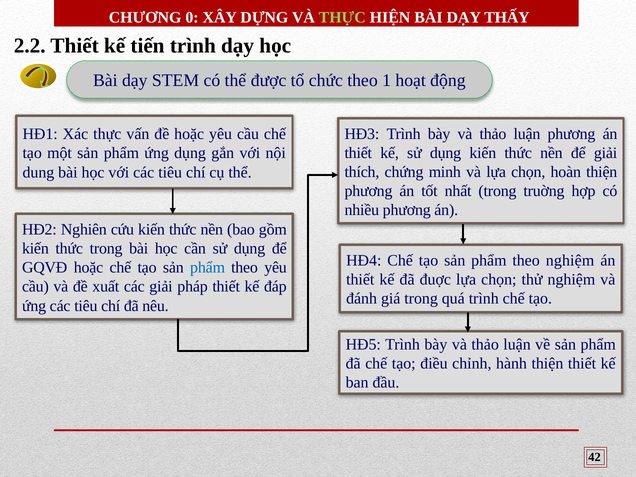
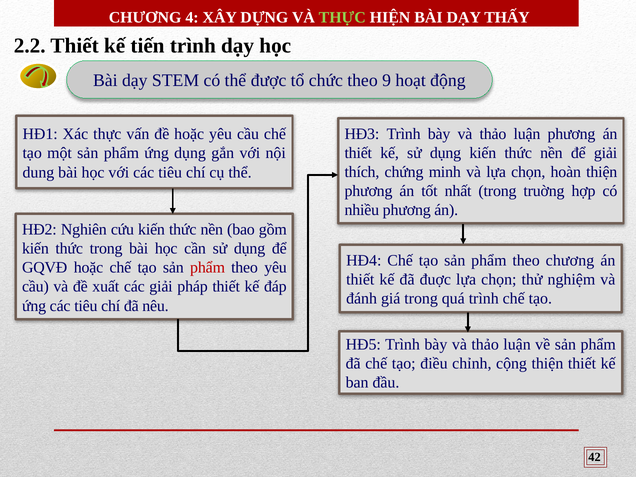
0: 0 -> 4 (192, 18)
1: 1 -> 9 (387, 81)
theo nghiệm: nghiệm -> chương (570, 261)
phẩm colour: blue -> red (208, 268)
hành: hành -> cộng (512, 364)
